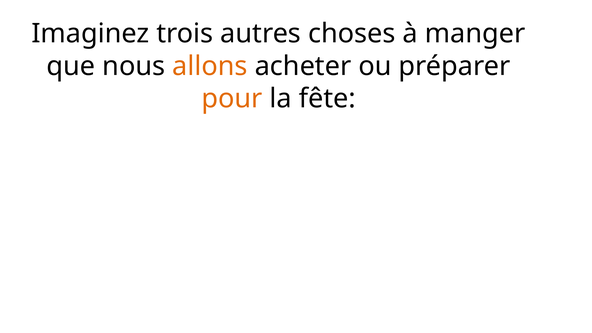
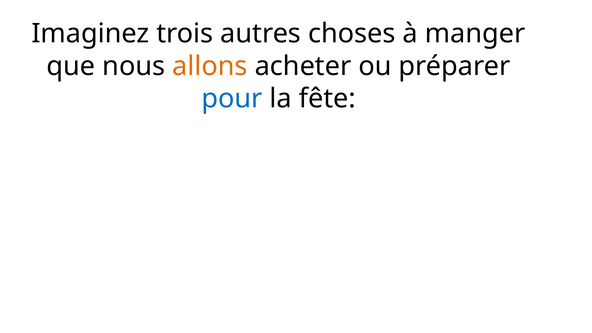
pour colour: orange -> blue (232, 99)
